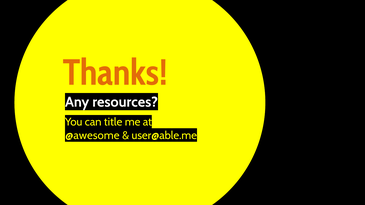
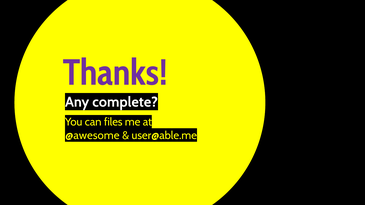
Thanks colour: orange -> purple (115, 73)
resources: resources -> complete (125, 102)
title: title -> files (113, 122)
